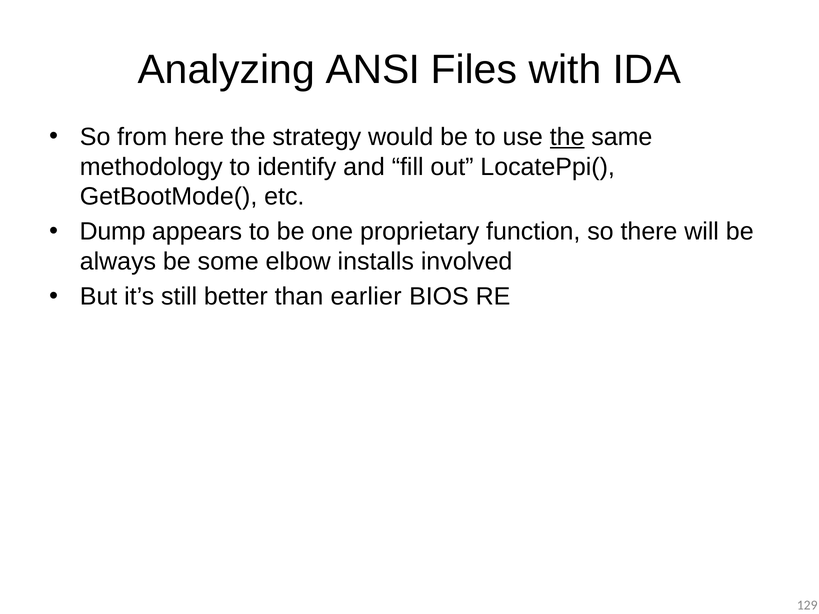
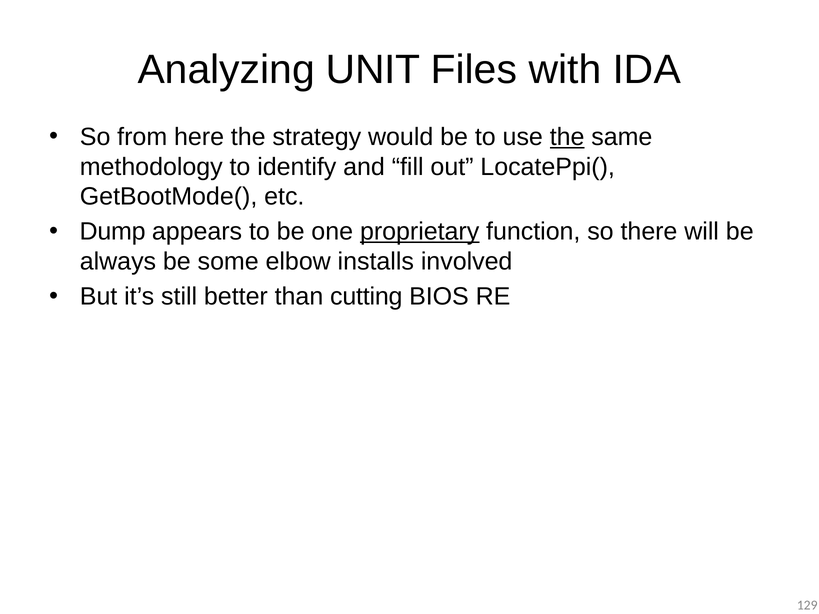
ANSI: ANSI -> UNIT (373, 70)
proprietary underline: none -> present (420, 232)
earlier: earlier -> cutting (366, 297)
